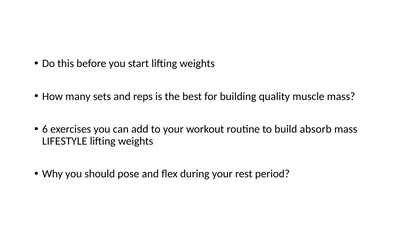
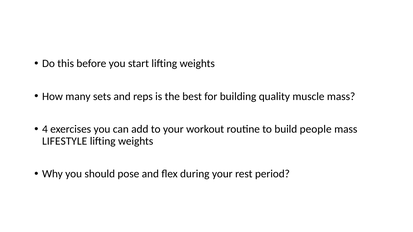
6: 6 -> 4 (45, 129)
absorb: absorb -> people (316, 129)
